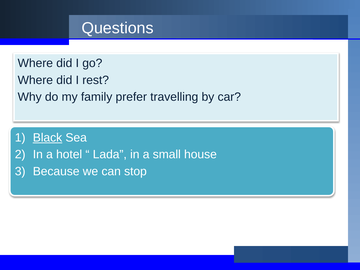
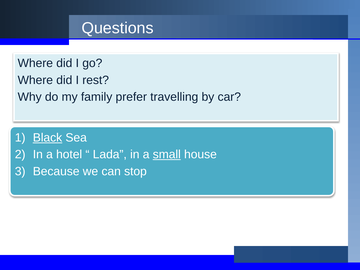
small underline: none -> present (167, 155)
